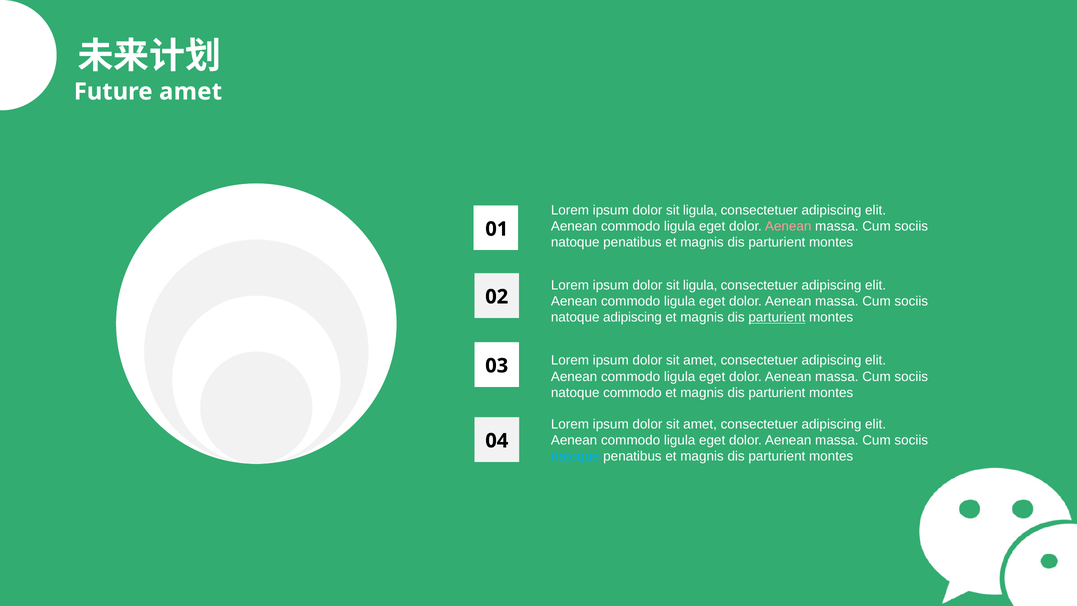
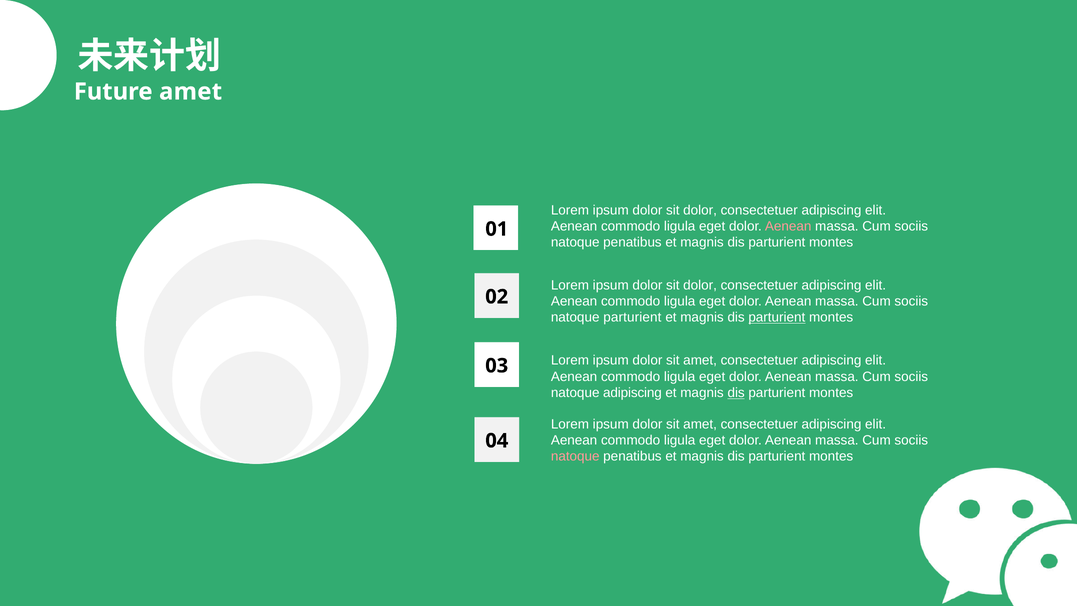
ligula: ligula -> dolor (700, 210)
ligula: ligula -> dolor (700, 285)
natoque adipiscing: adipiscing -> parturient (632, 317)
natoque commodo: commodo -> adipiscing (632, 393)
dis underline: none -> present (736, 393)
natoque colour: light blue -> pink (575, 456)
